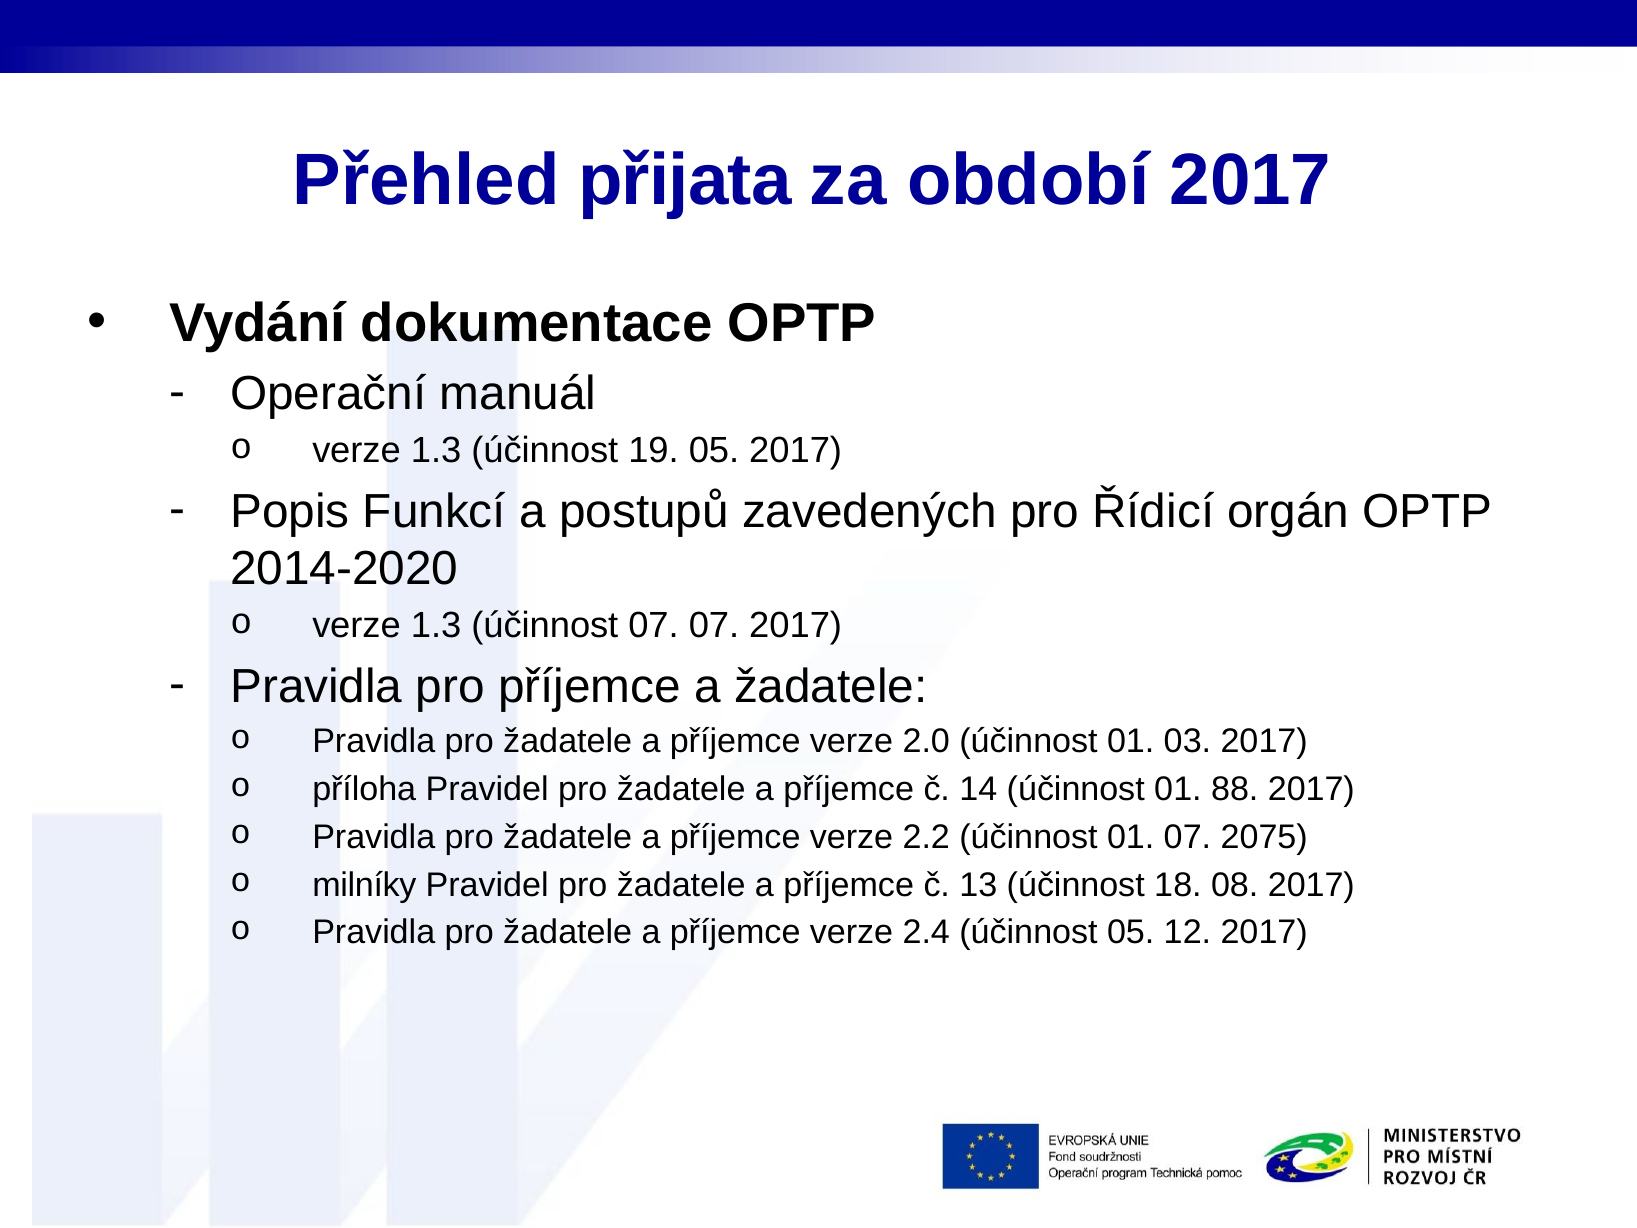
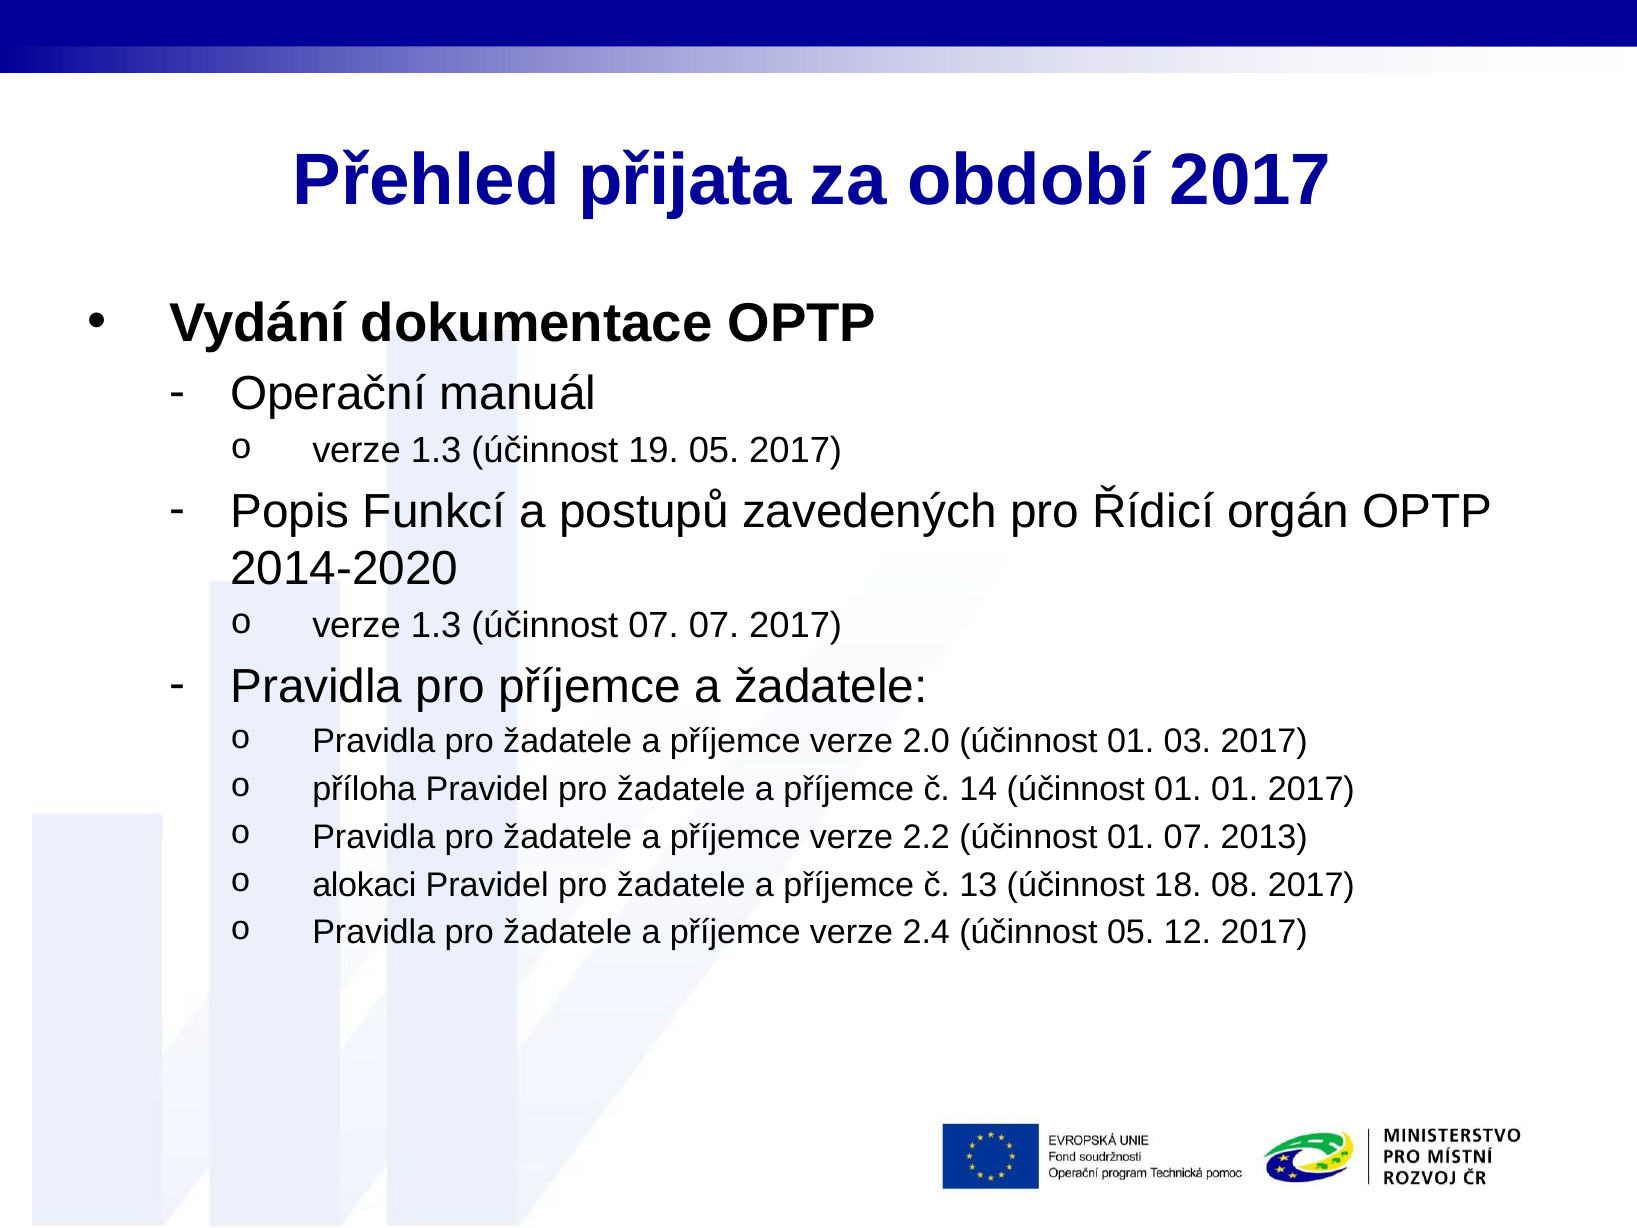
01 88: 88 -> 01 (1235, 789)
2075: 2075 -> 2013 (1264, 837)
milníky: milníky -> alokaci (364, 885)
